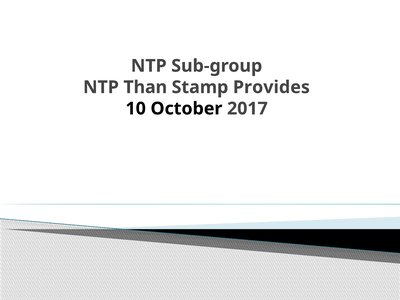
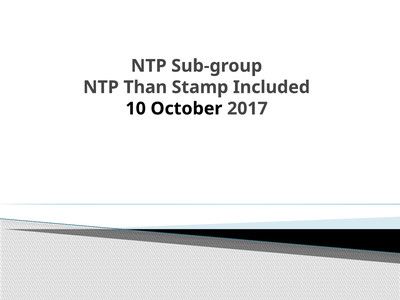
Provides: Provides -> Included (272, 87)
